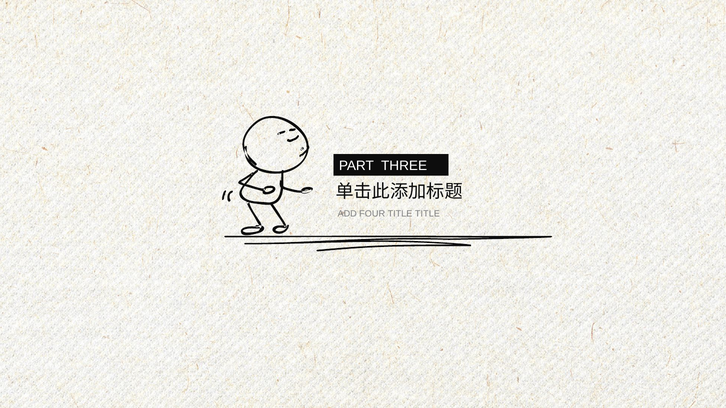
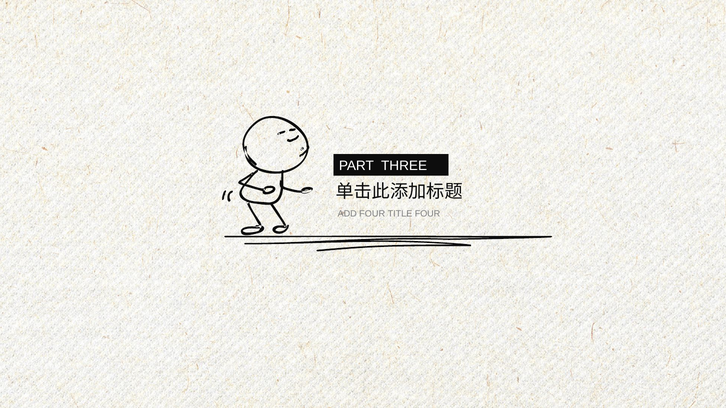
TITLE TITLE: TITLE -> FOUR (428, 214)
